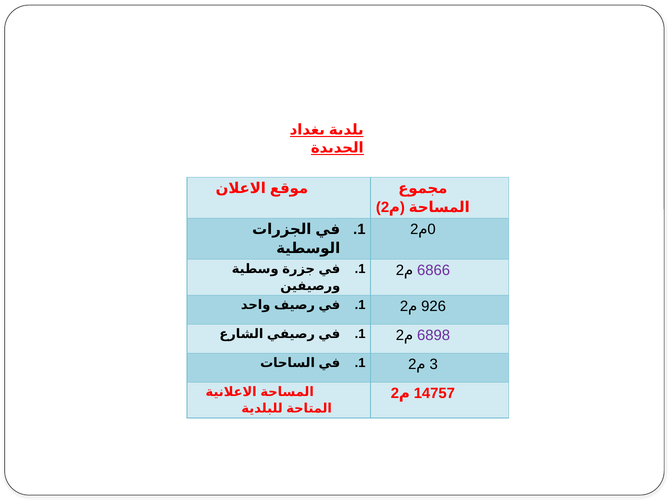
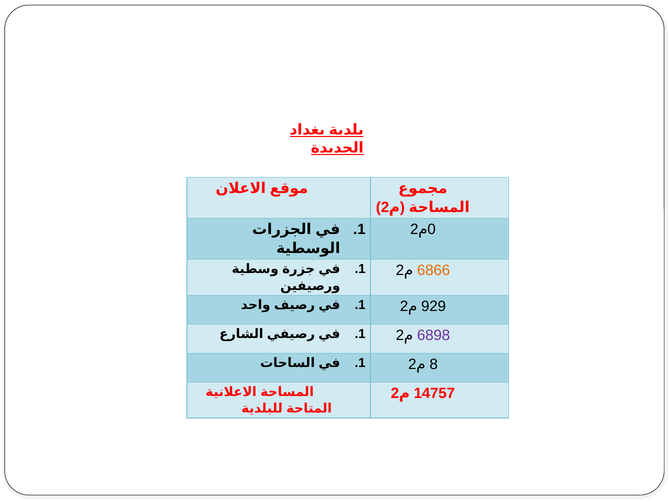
6866 colour: purple -> orange (434, 270)
926: 926 -> 929 (434, 306)
3: 3 -> 8 (434, 364)
